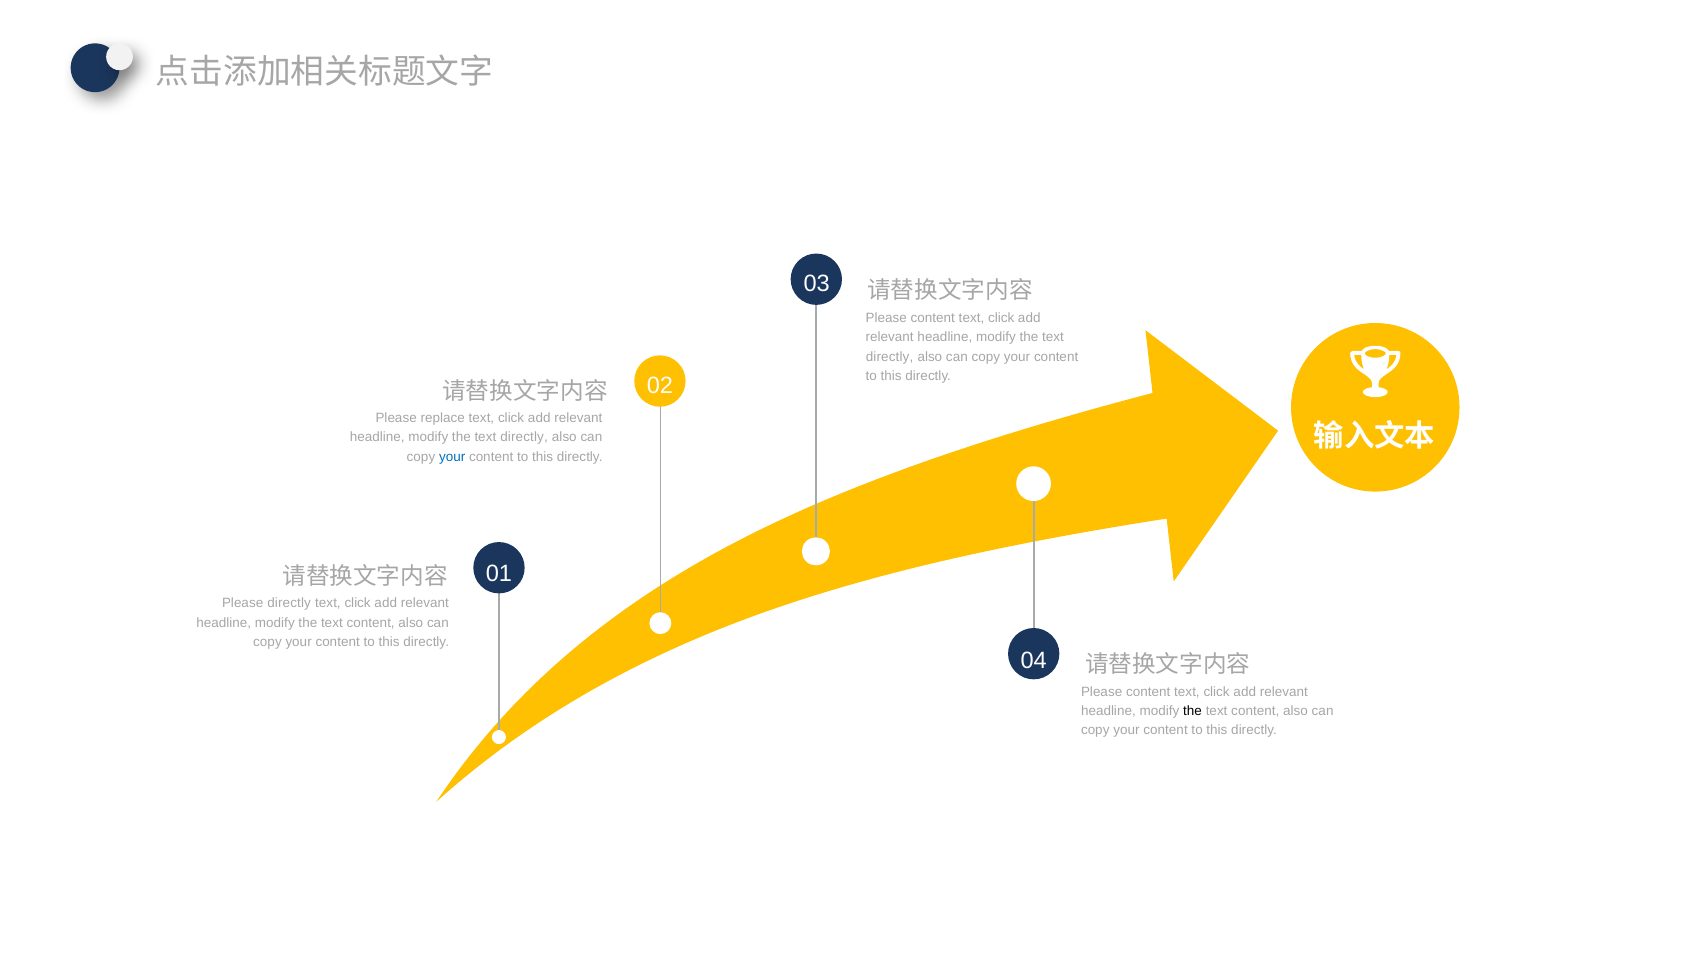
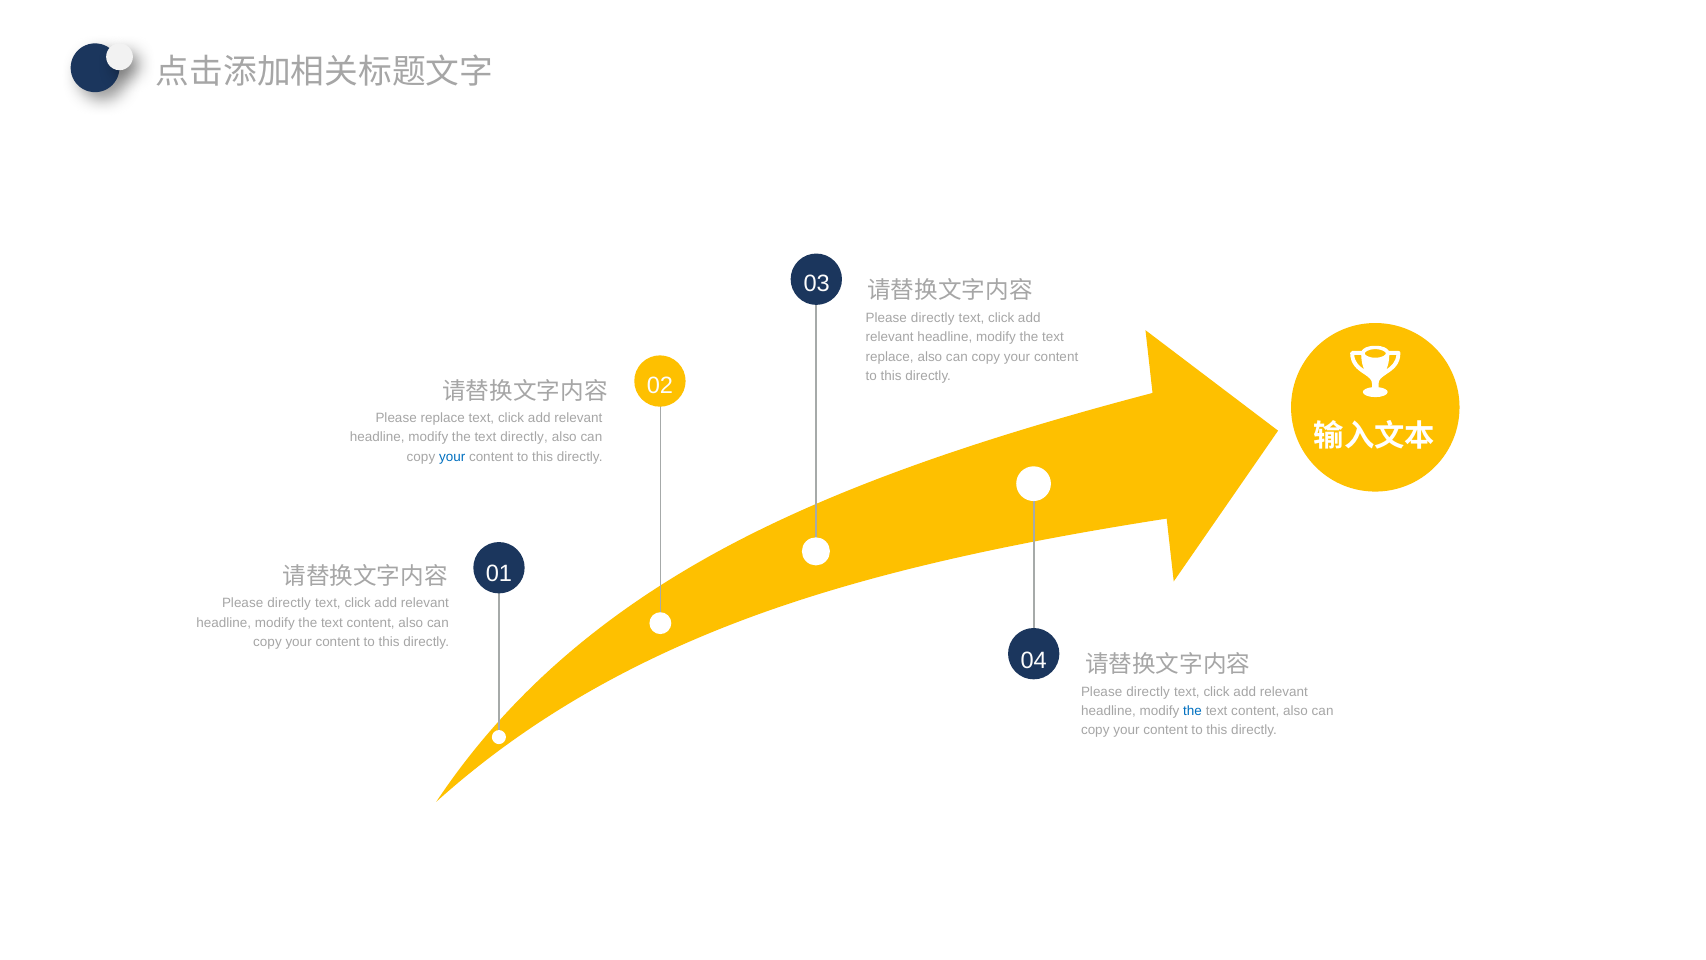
content: content -> directly (933, 318)
directly: directly -> replace (890, 357)
content: content -> directly (1148, 691)
the colour: black -> blue (1193, 711)
